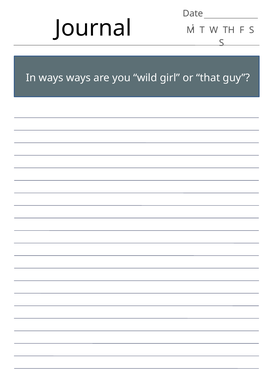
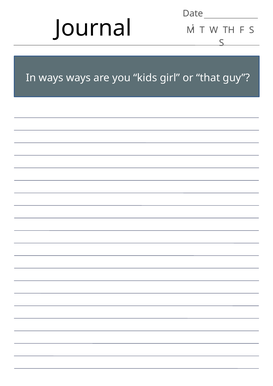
wild: wild -> kids (145, 78)
